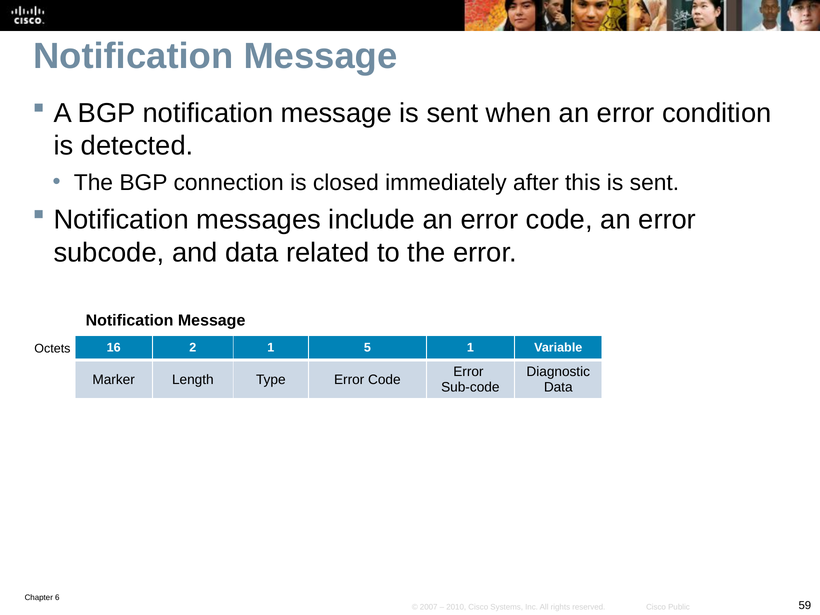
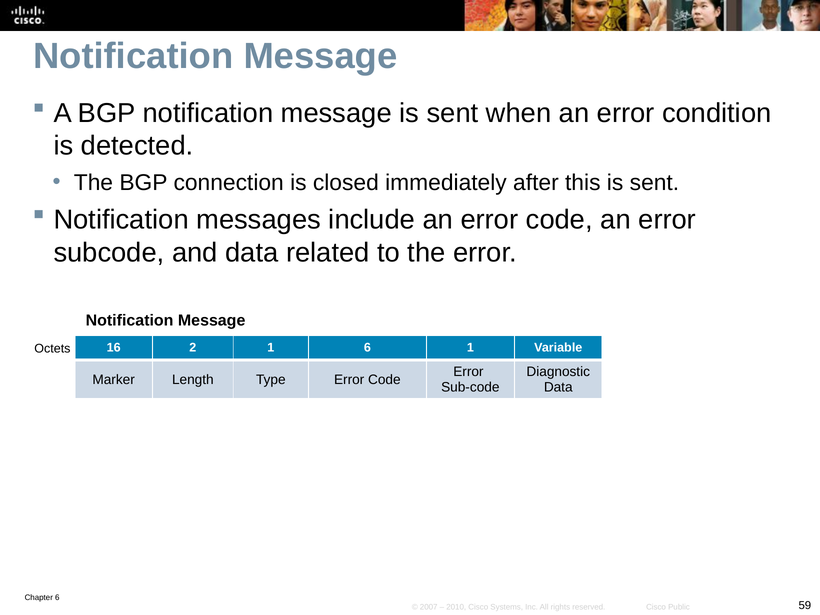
1 5: 5 -> 6 (367, 348)
